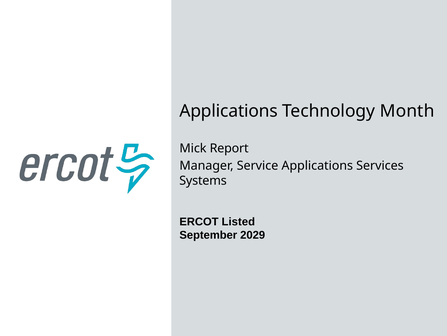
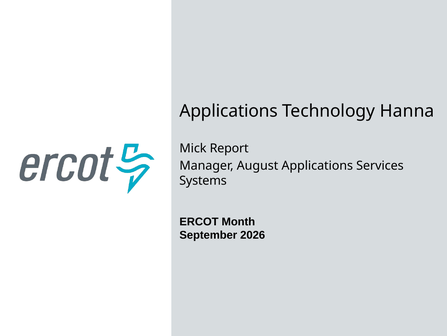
Month: Month -> Hanna (407, 111)
Service: Service -> August (258, 165)
Listed: Listed -> Month (238, 221)
2029: 2029 -> 2026 (253, 235)
